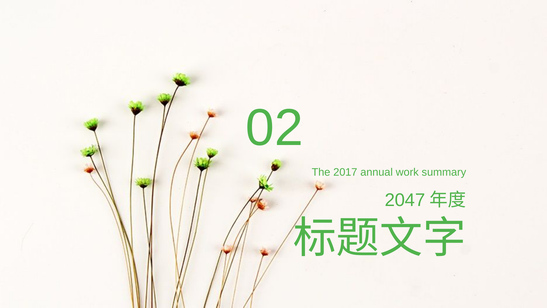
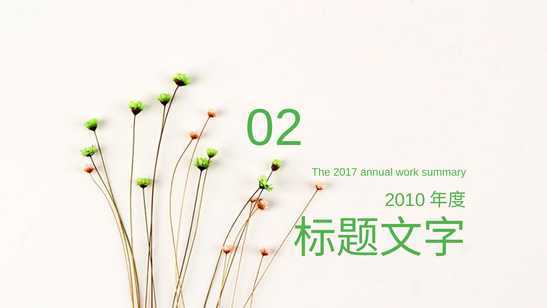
2047: 2047 -> 2010 (405, 200)
